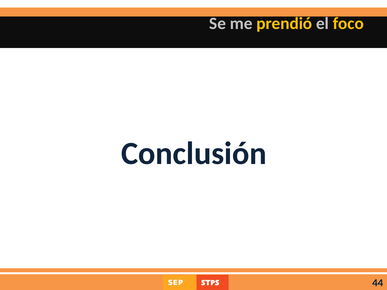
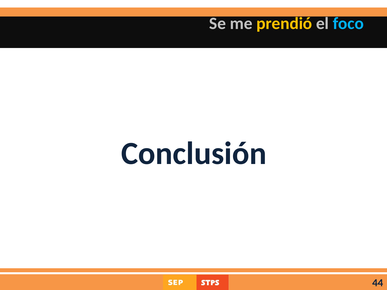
foco colour: yellow -> light blue (348, 24)
